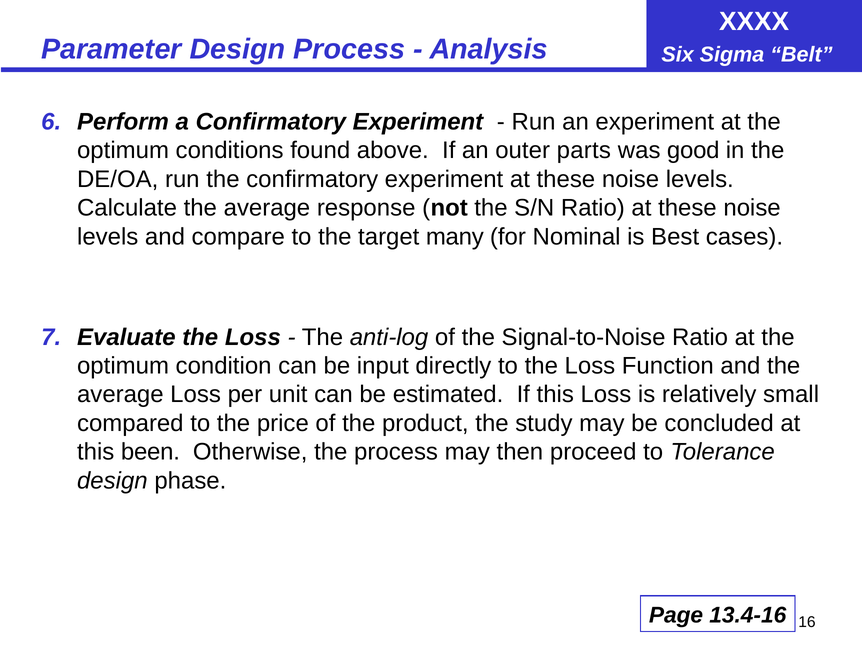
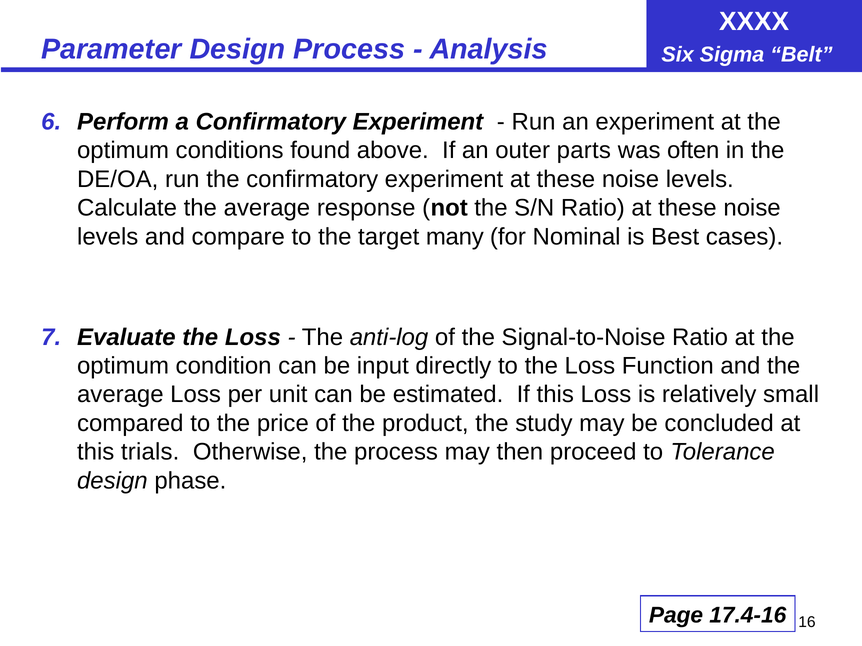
good: good -> often (693, 151)
been: been -> trials (150, 452)
13.4-16: 13.4-16 -> 17.4-16 (748, 616)
